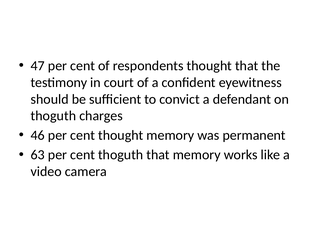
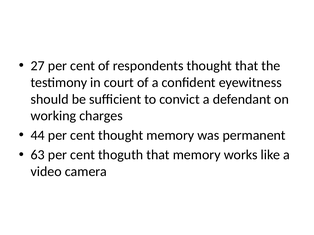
47: 47 -> 27 (38, 66)
thoguth: thoguth -> working (53, 116)
46: 46 -> 44 (38, 136)
